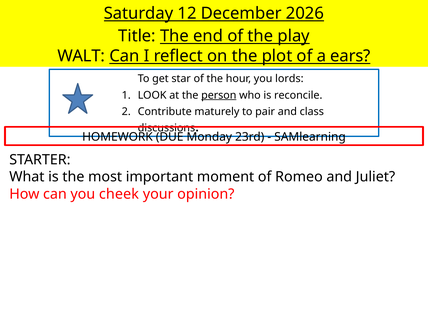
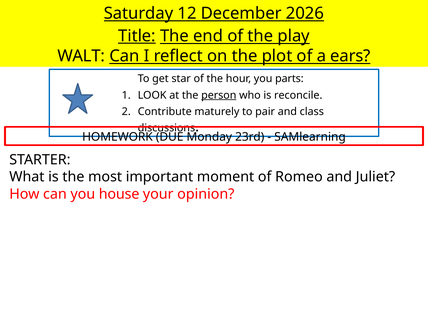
Title underline: none -> present (137, 36)
lords: lords -> parts (289, 79)
cheek: cheek -> house (119, 194)
